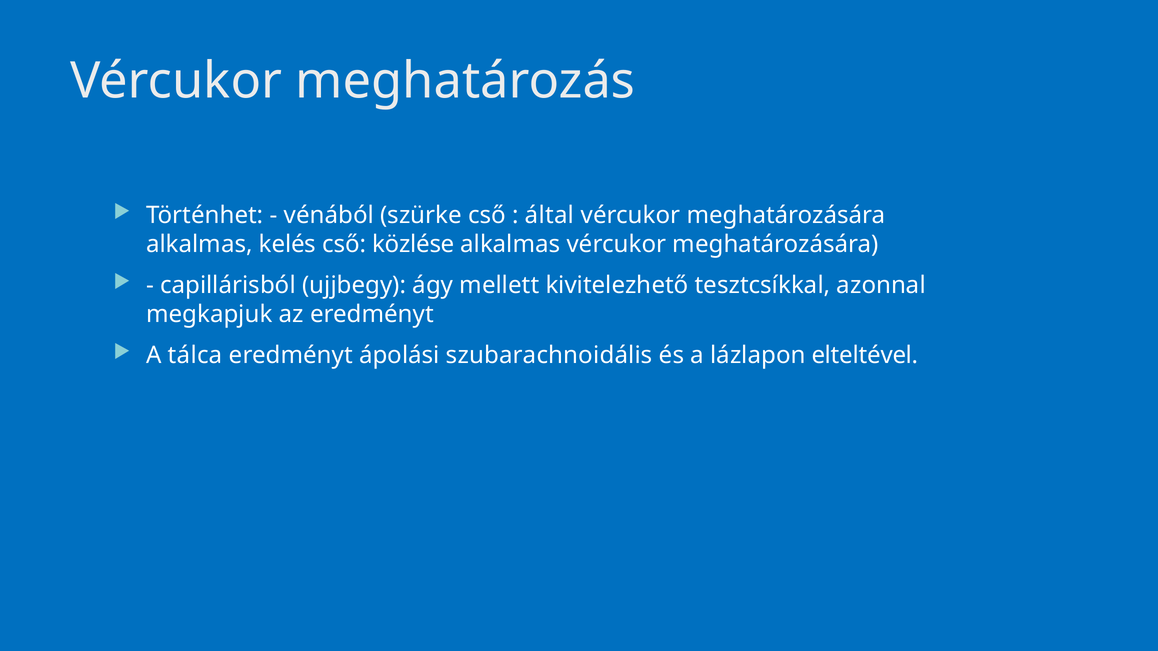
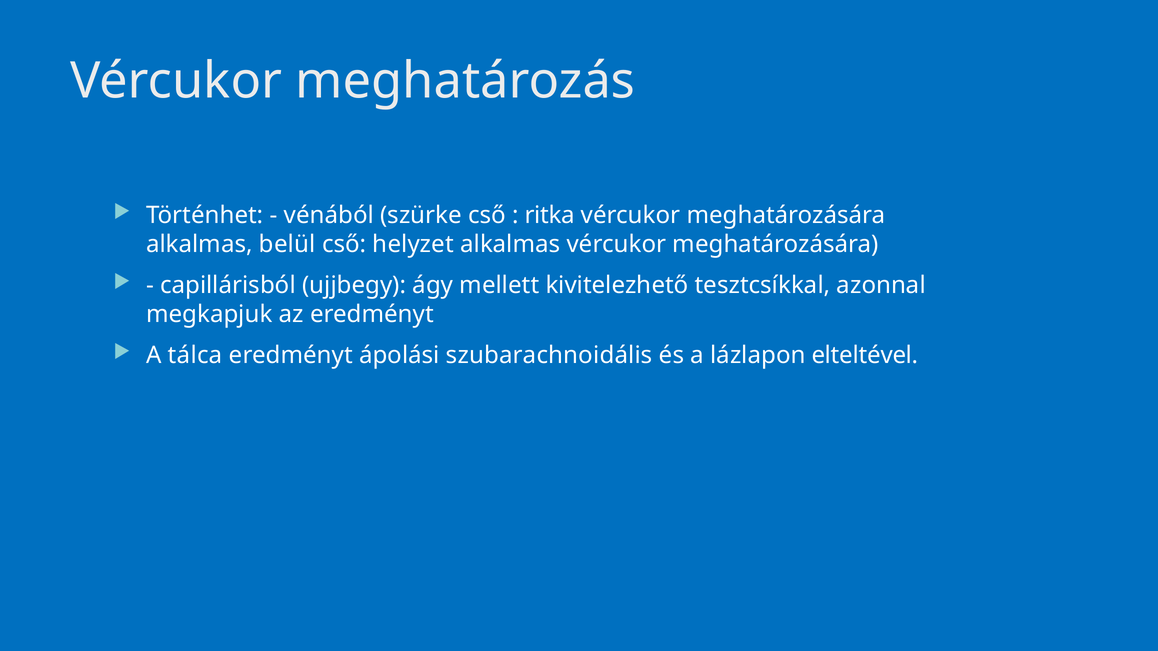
által: által -> ritka (550, 216)
kelés: kelés -> belül (287, 244)
közlése: közlése -> helyzet (413, 244)
